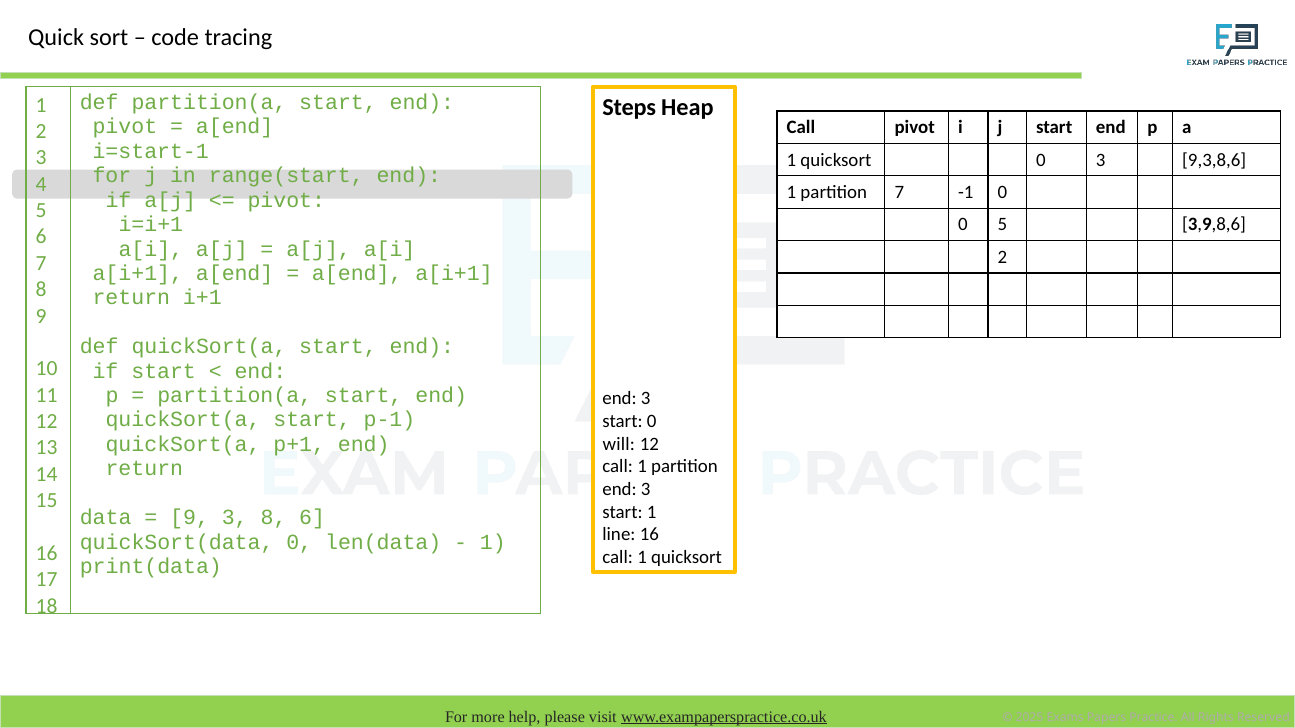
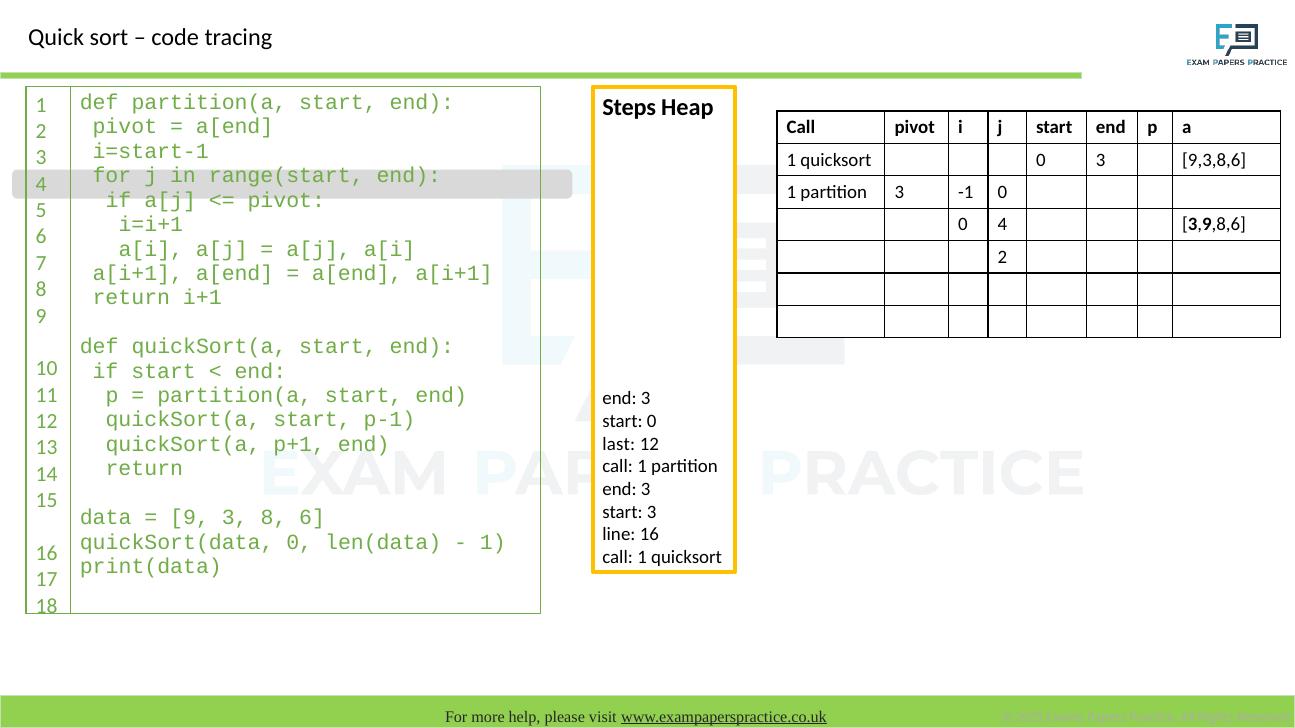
partition 7: 7 -> 3 (899, 192)
0 5: 5 -> 4 (1002, 225)
will: will -> last (619, 444)
start 1: 1 -> 3 (652, 512)
